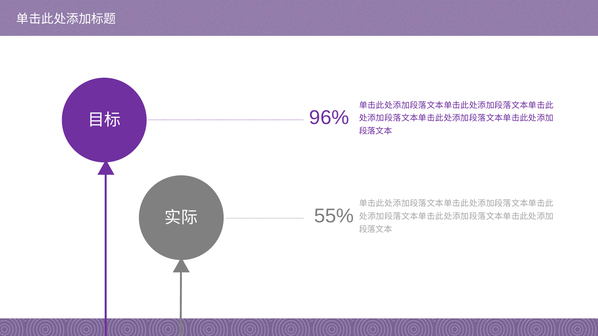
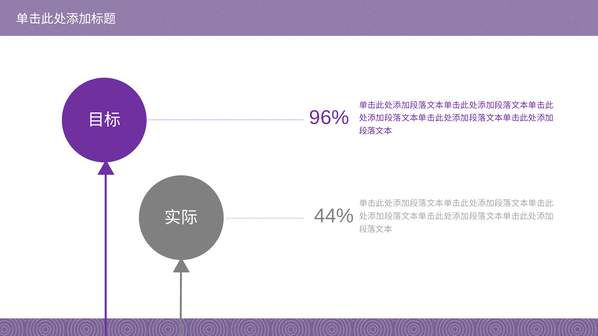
55%: 55% -> 44% (334, 216)
